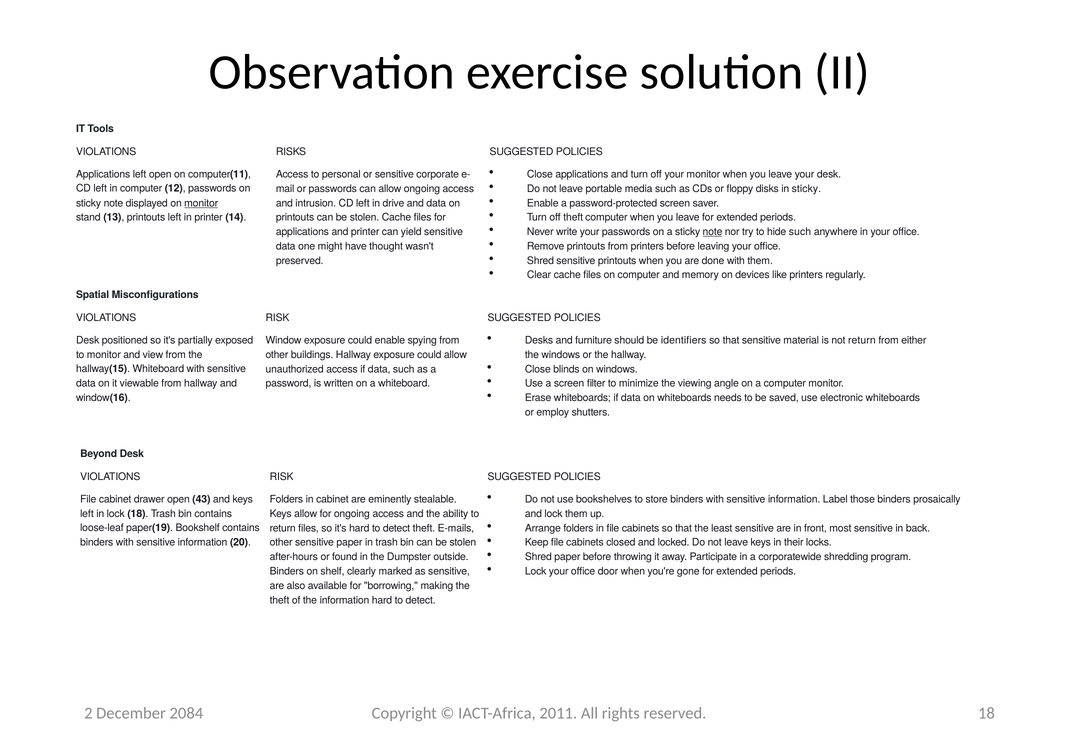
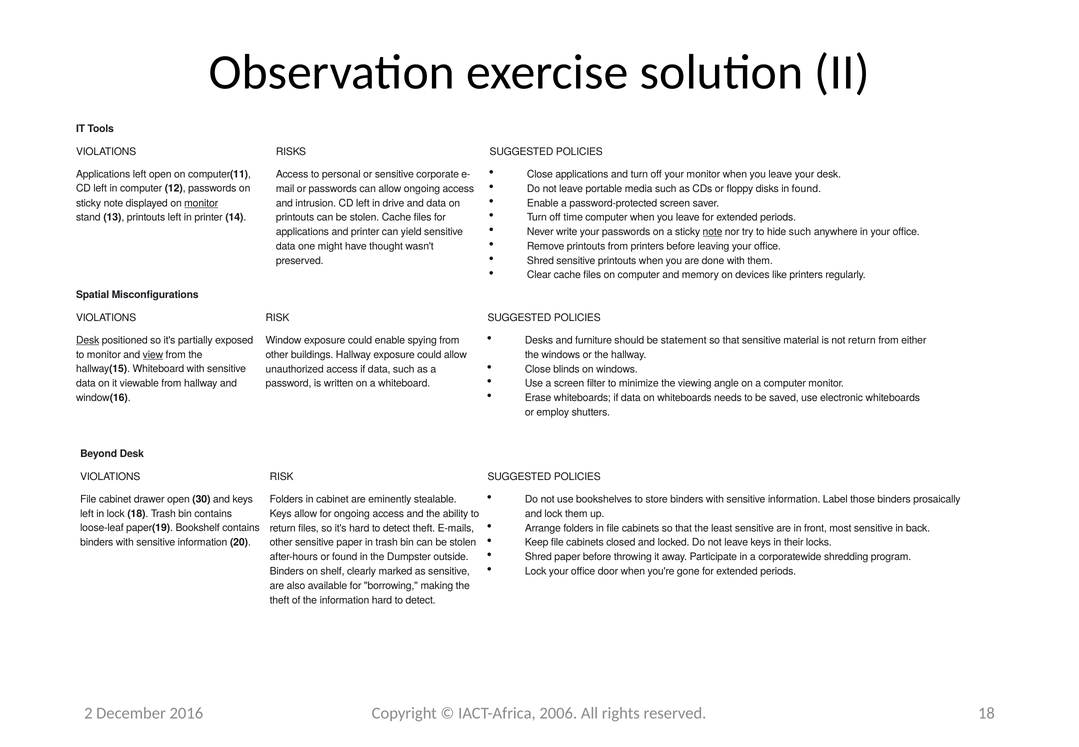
in sticky: sticky -> found (806, 189)
off theft: theft -> time (573, 217)
identifiers: identifiers -> statement (684, 340)
Desk underline: none -> present (88, 340)
view underline: none -> present (153, 355)
43: 43 -> 30 (201, 499)
2011: 2011 -> 2006 (558, 713)
2084: 2084 -> 2016 (186, 713)
